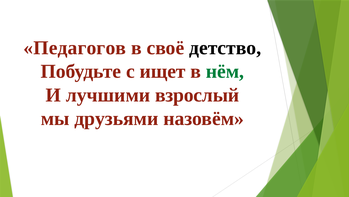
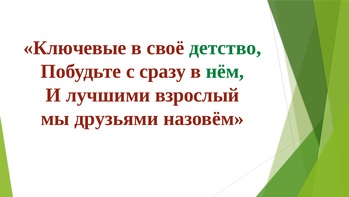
Педагогов: Педагогов -> Ключевые (75, 48)
детство colour: black -> green (225, 48)
ищет: ищет -> сразу (163, 71)
